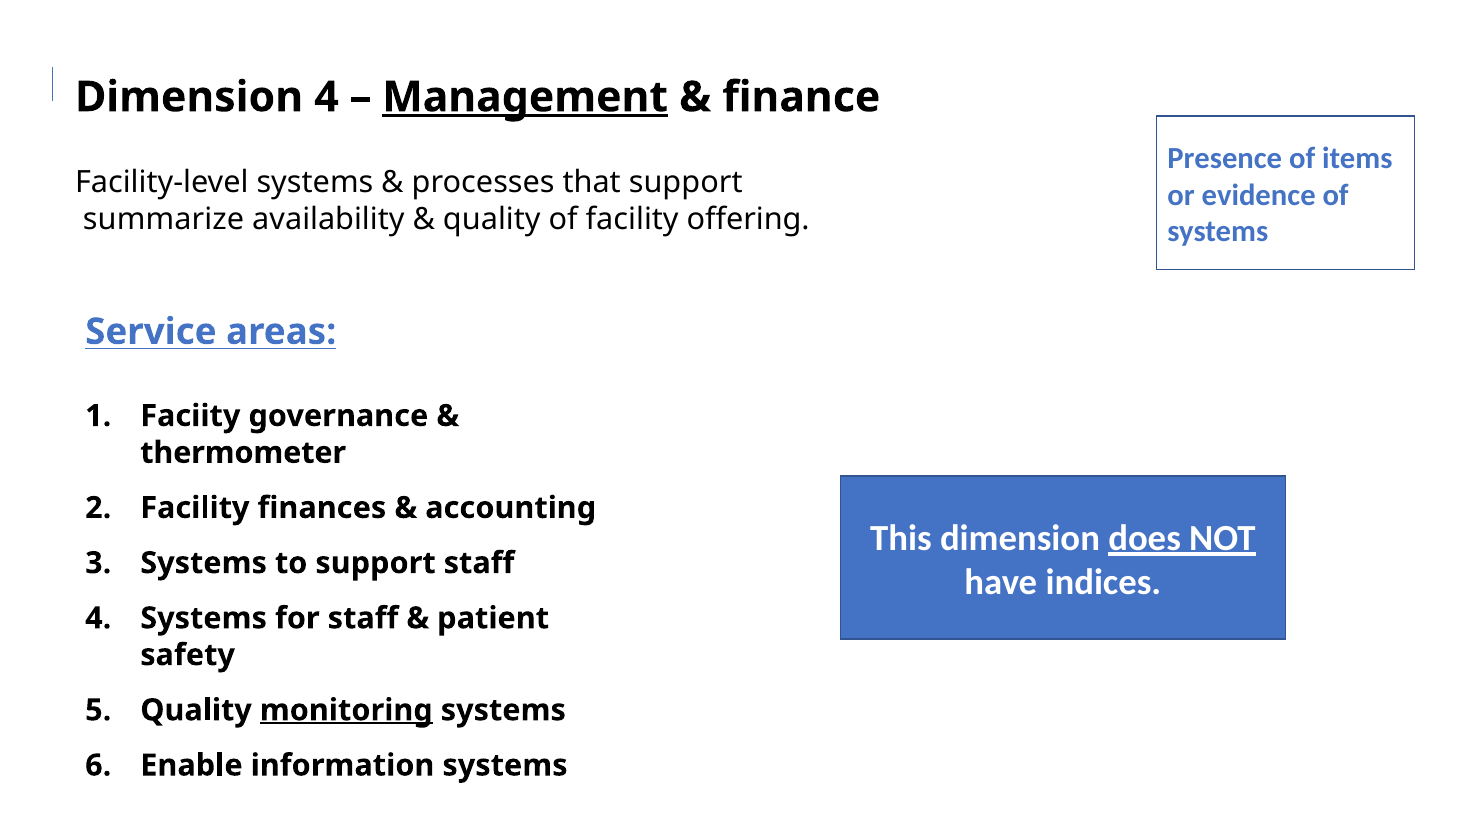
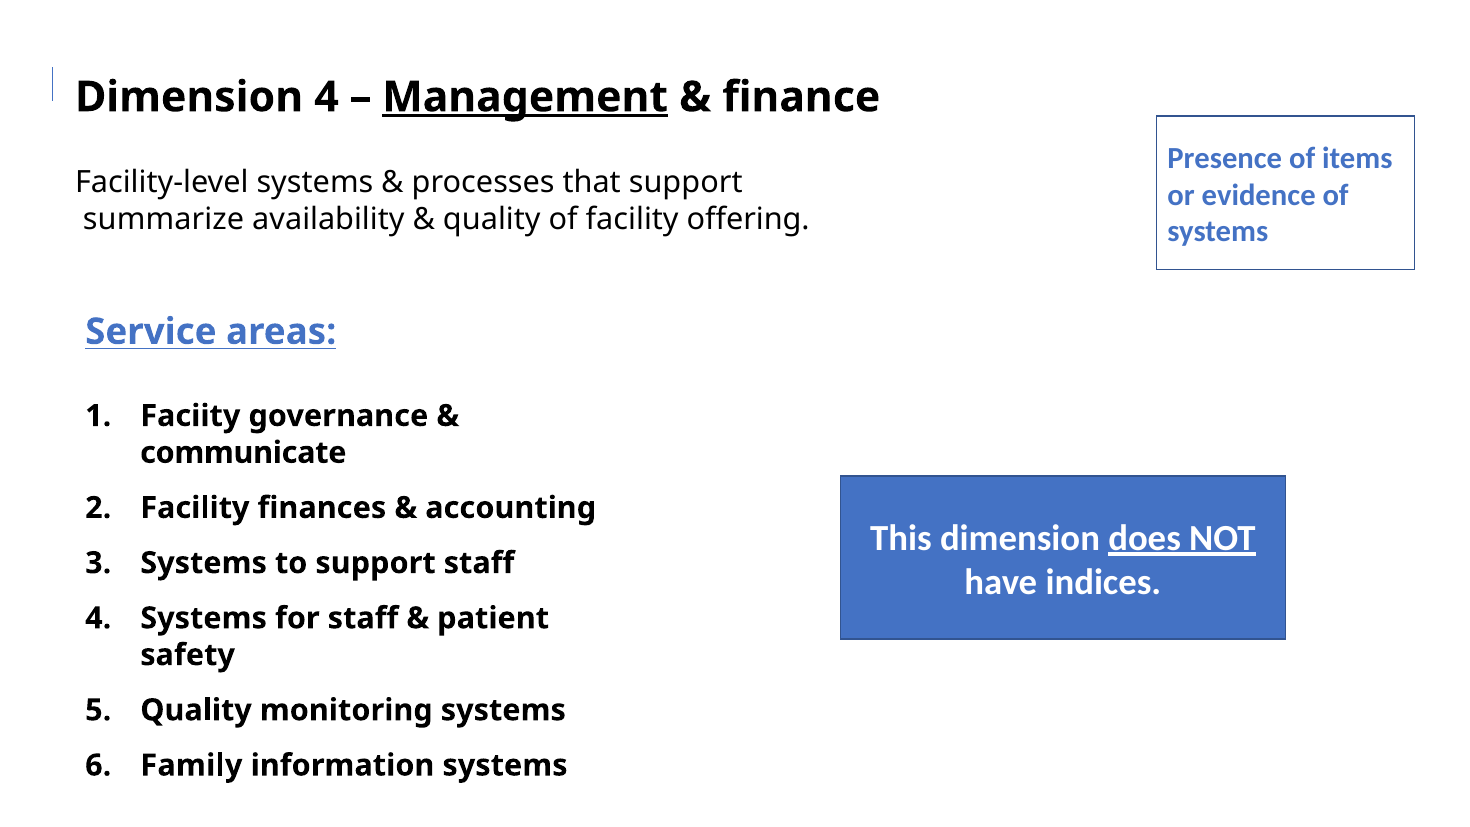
thermometer: thermometer -> communicate (243, 453)
monitoring underline: present -> none (346, 710)
Enable: Enable -> Family (191, 765)
